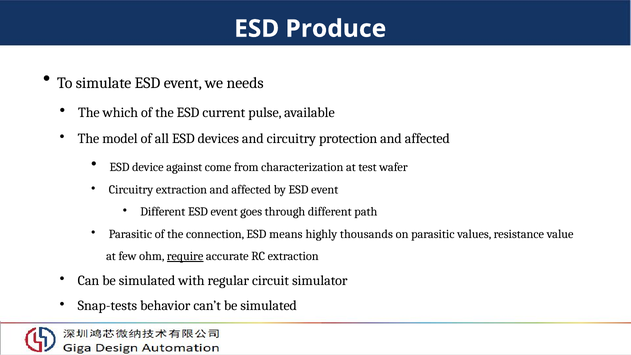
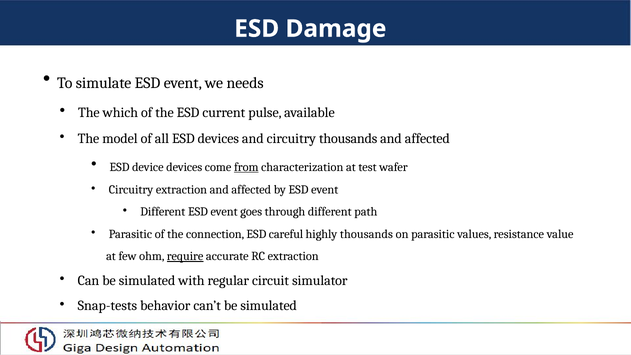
Produce: Produce -> Damage (336, 29)
circuitry protection: protection -> thousands (348, 138)
device against: against -> devices (184, 167)
from underline: none -> present (246, 167)
means: means -> careful (286, 234)
